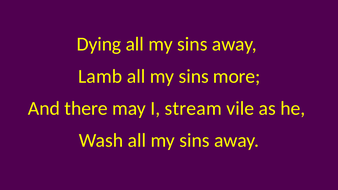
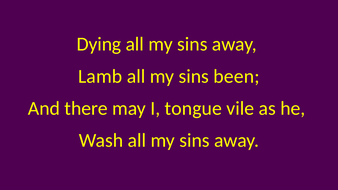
more: more -> been (236, 76)
stream: stream -> tongue (193, 108)
